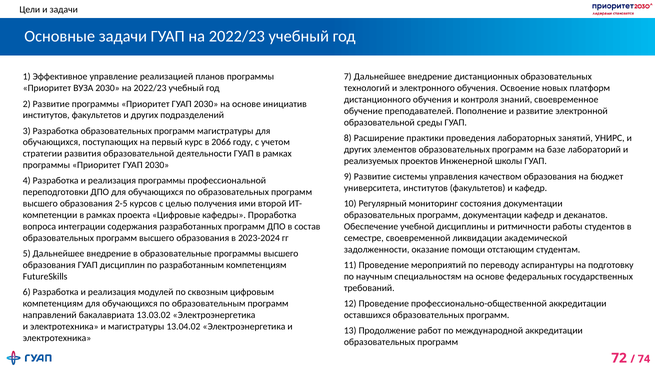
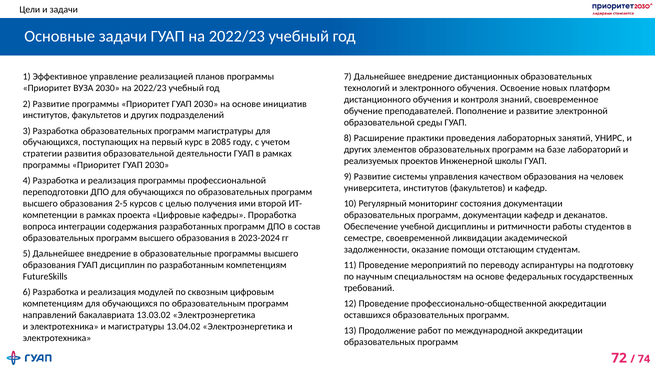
2066: 2066 -> 2085 (221, 142)
бюджет: бюджет -> человек (607, 177)
